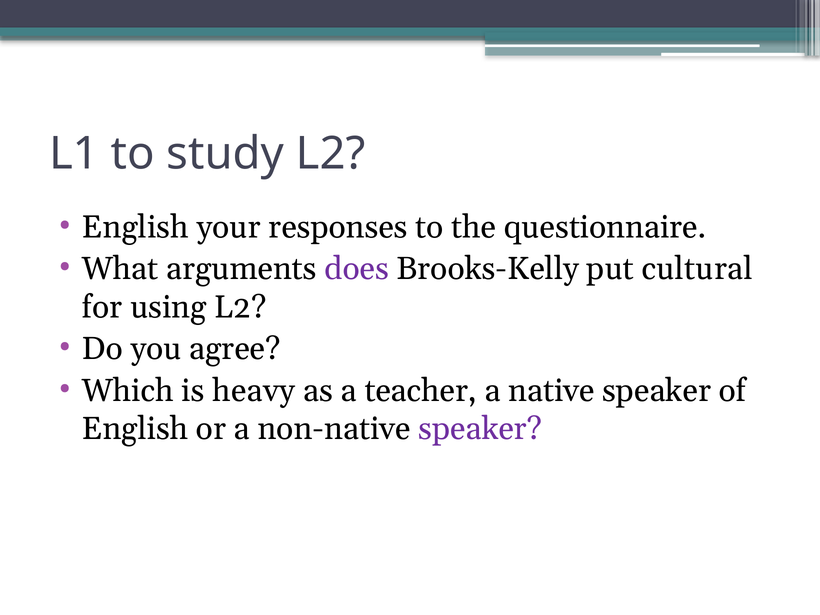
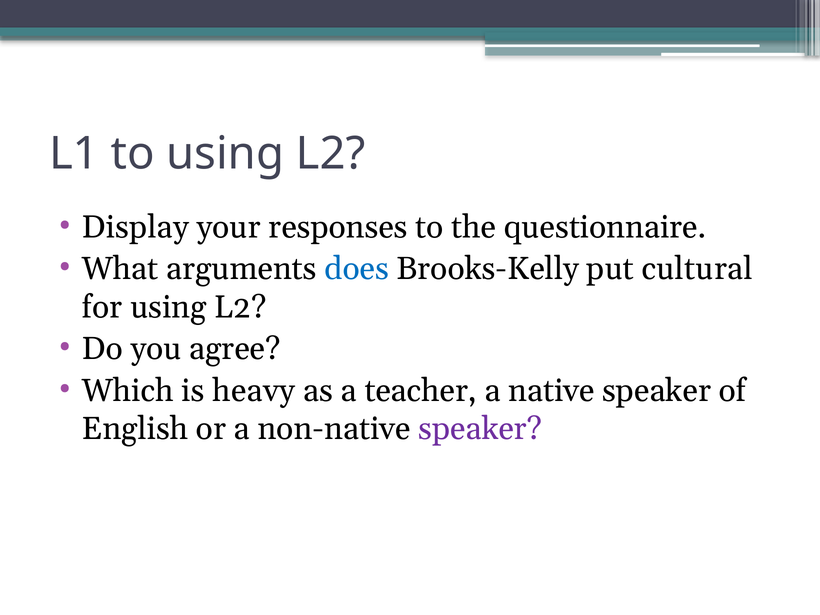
to study: study -> using (225, 153)
English: English -> Display (135, 227)
does colour: purple -> blue (357, 269)
